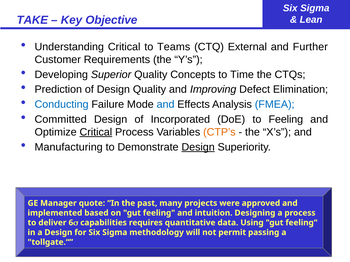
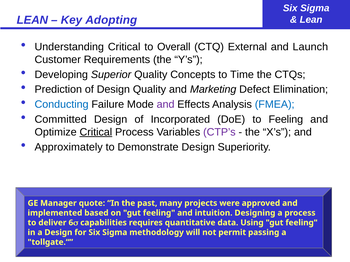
TAKE: TAKE -> LEAN (32, 20)
Objective: Objective -> Adopting (111, 20)
Teams: Teams -> Overall (174, 47)
Further: Further -> Launch (310, 47)
Improving: Improving -> Marketing (213, 90)
and colour: blue -> purple (166, 105)
CTP’s colour: orange -> purple (219, 132)
Manufacturing: Manufacturing -> Approximately (69, 147)
Design underline: present -> none (198, 147)
